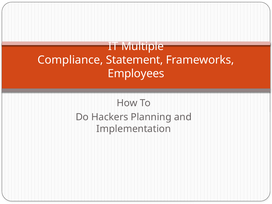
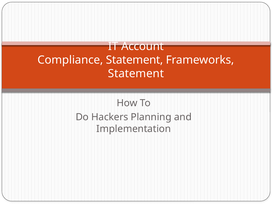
Multiple: Multiple -> Account (143, 46)
Employees: Employees -> Statement (136, 74)
